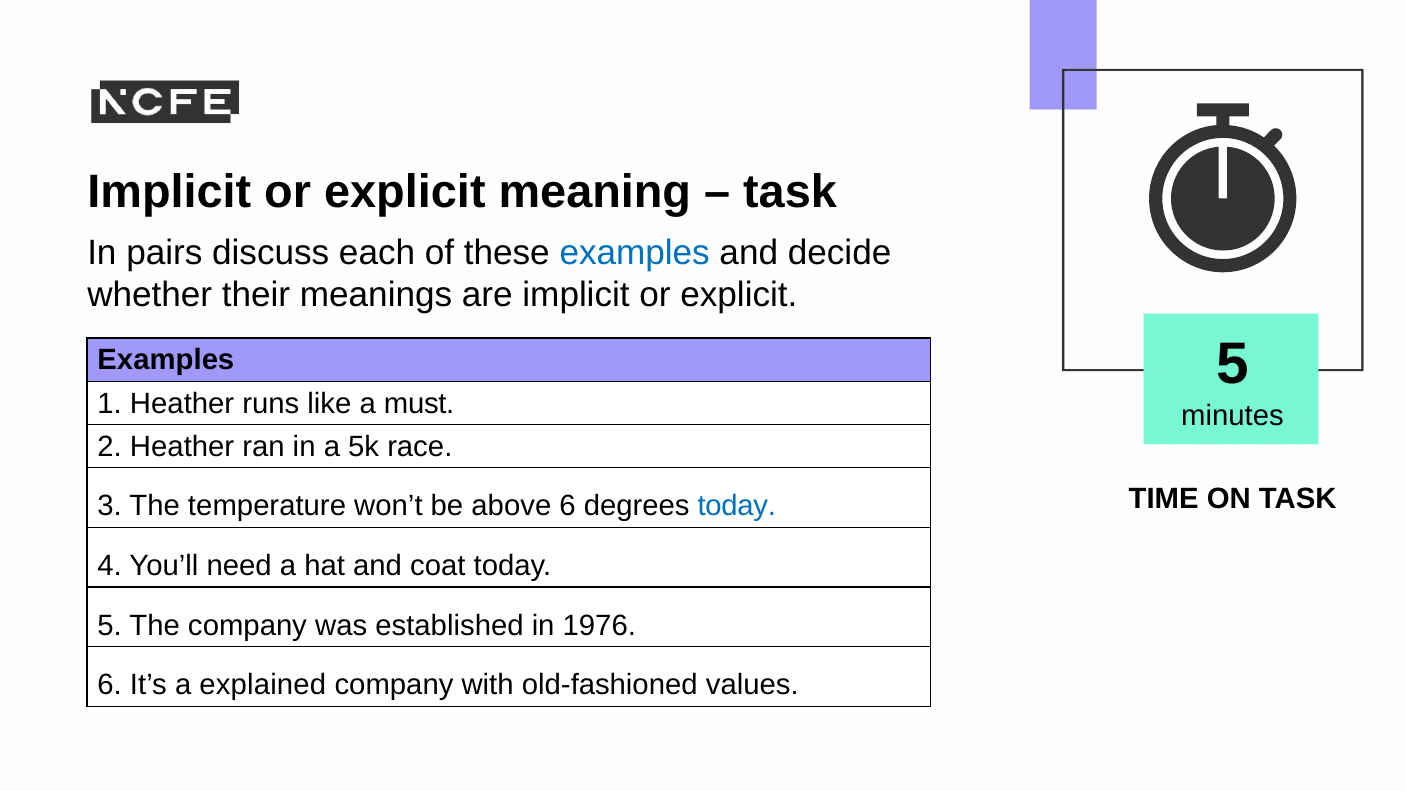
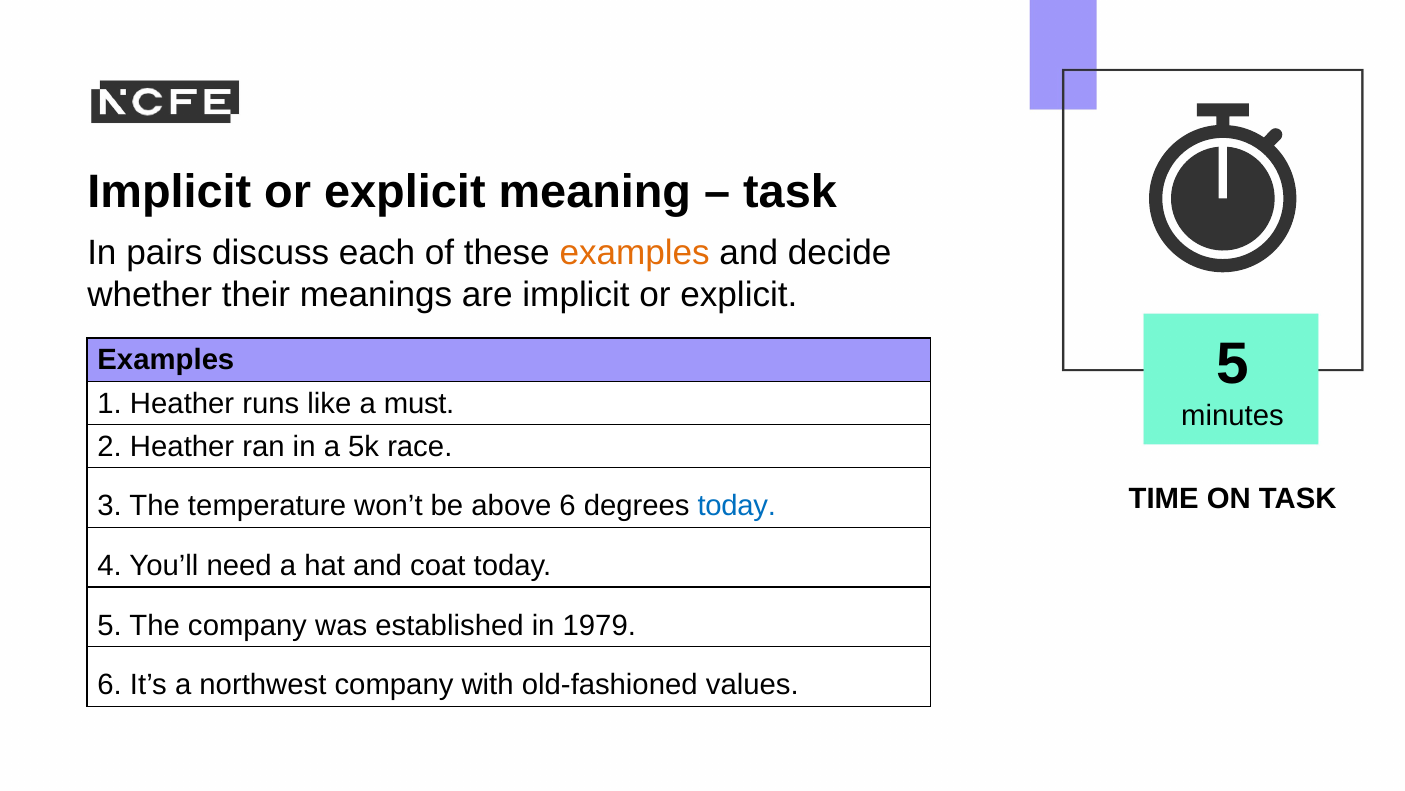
examples colour: blue -> orange (635, 253)
1976: 1976 -> 1979 (599, 625)
explained: explained -> northwest (263, 684)
